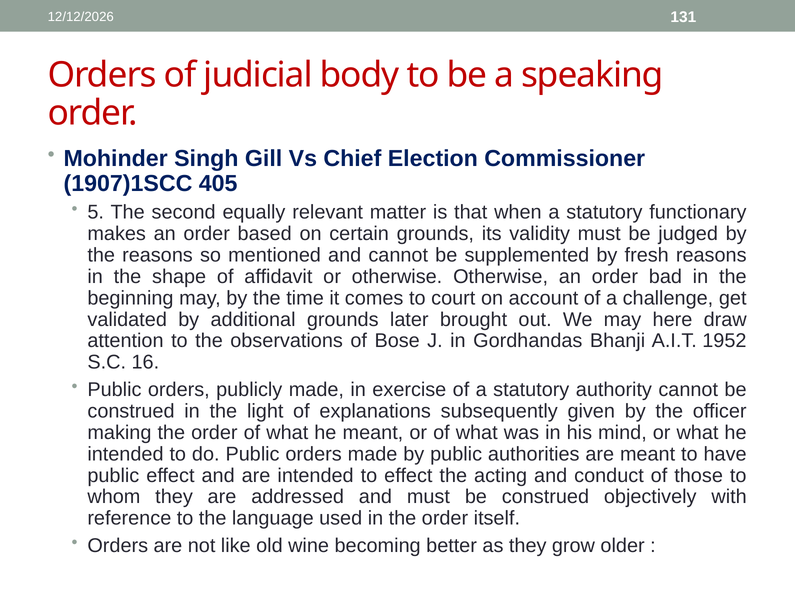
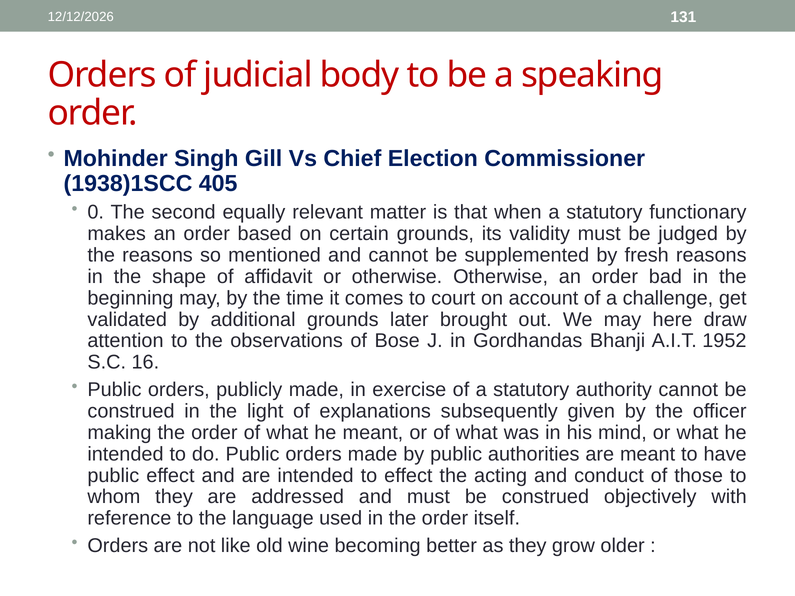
1907)1SCC: 1907)1SCC -> 1938)1SCC (128, 184)
5: 5 -> 0 (96, 212)
